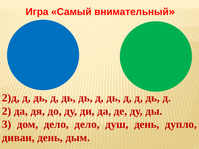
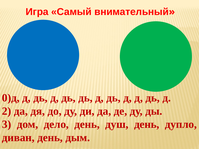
2)д: 2)д -> 0)д (11, 98)
дело дело: дело -> день (87, 125)
